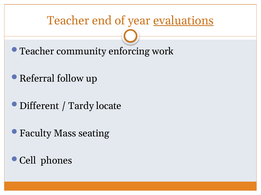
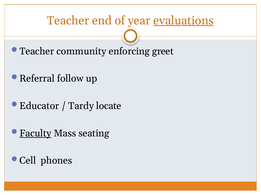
work: work -> greet (163, 51)
Different: Different -> Educator (39, 106)
Faculty underline: none -> present (35, 134)
